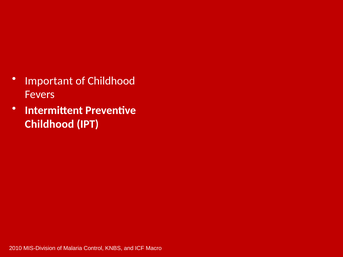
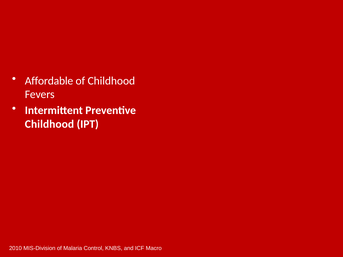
Important: Important -> Affordable (49, 81)
